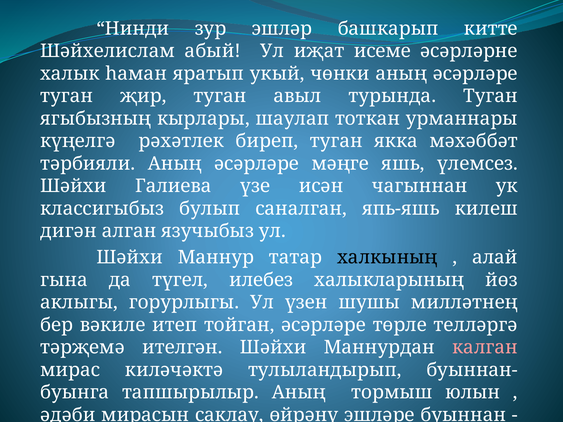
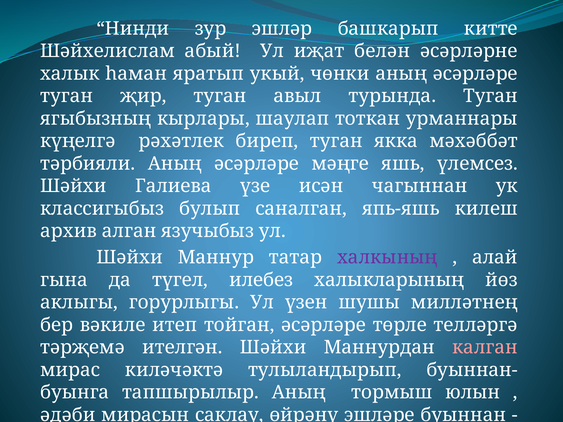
исеме: исеме -> белән (382, 51)
дигән: дигән -> архив (69, 231)
халкының colour: black -> purple (387, 258)
